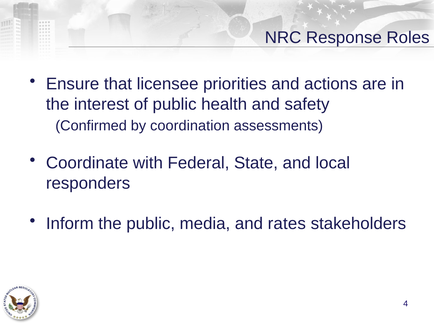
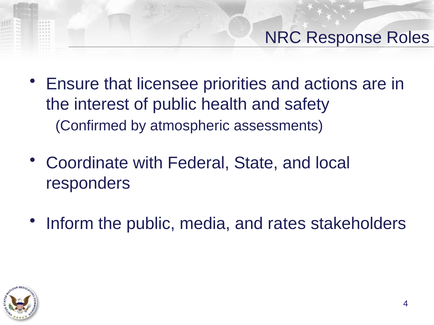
coordination: coordination -> atmospheric (190, 126)
